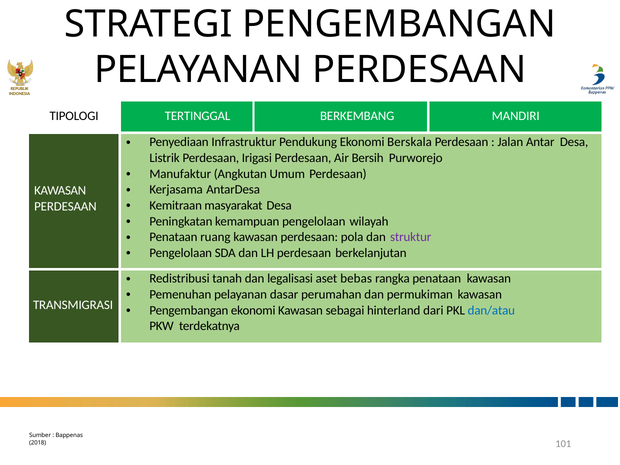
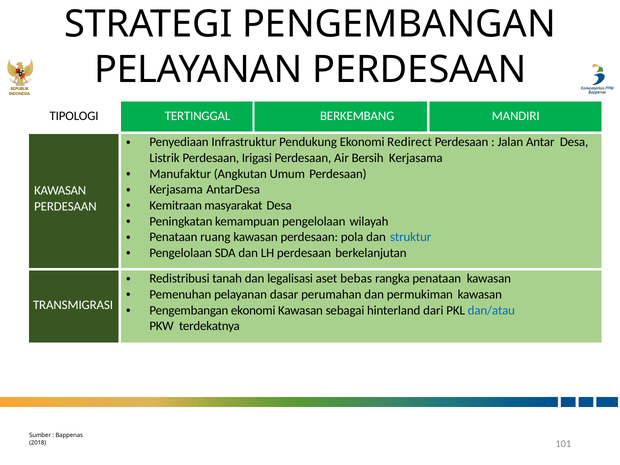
Berskala: Berskala -> Redirect (410, 142)
Bersih Purworejo: Purworejo -> Kerjasama (416, 158)
struktur colour: purple -> blue (411, 237)
